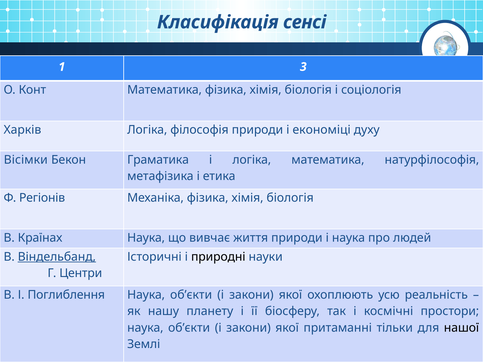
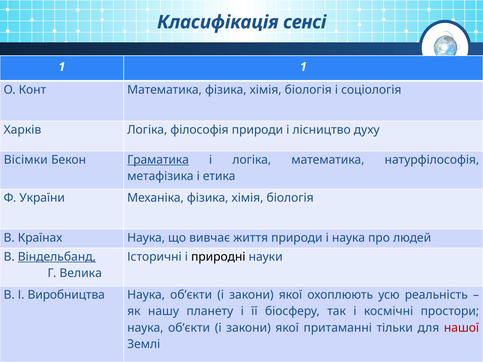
1 3: 3 -> 1 (303, 67)
економіці: економіці -> лісництво (322, 130)
Граматика underline: none -> present (158, 160)
Регіонів: Регіонів -> України (42, 198)
Центри: Центри -> Велика (81, 274)
Поглиблення: Поглиблення -> Виробництва (66, 295)
нашої colour: black -> red (461, 328)
